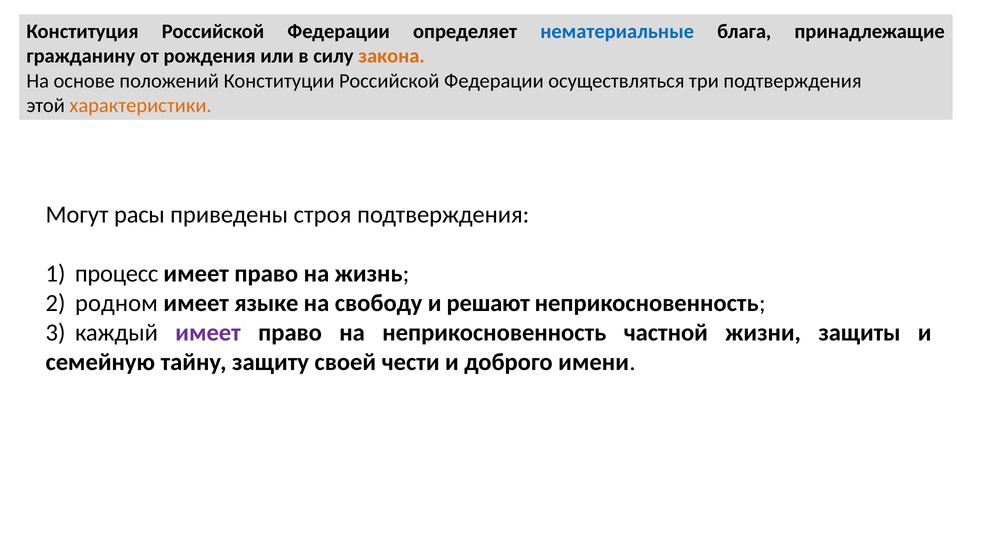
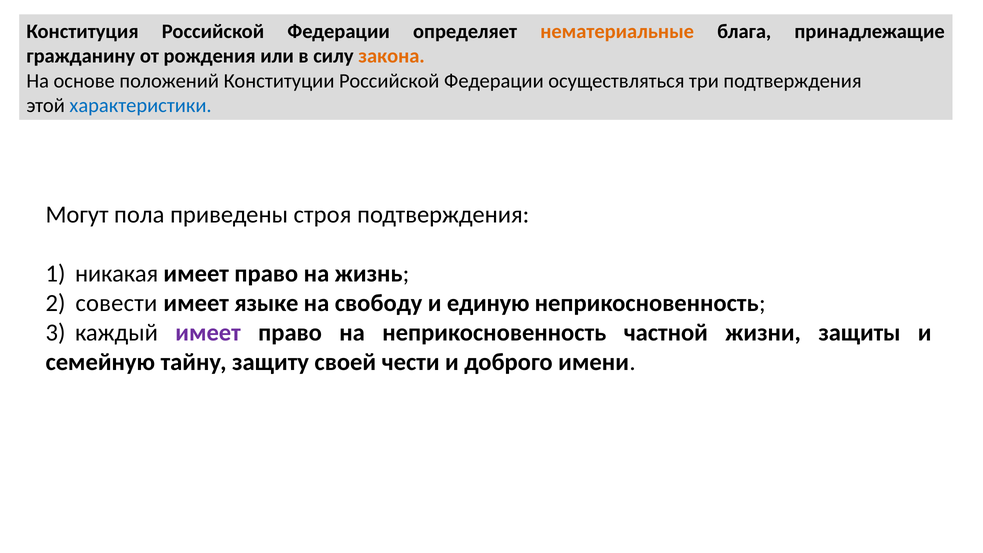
нематериальные colour: blue -> orange (617, 32)
характеристики colour: orange -> blue (141, 105)
расы: расы -> пола (139, 215)
процесс: процесс -> никакая (117, 274)
родном: родном -> совести (116, 303)
решают: решают -> единую (488, 303)
